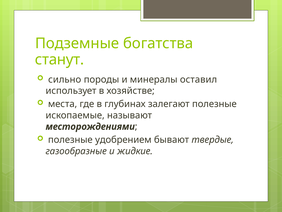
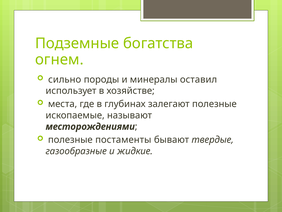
станут: станут -> огнем (59, 59)
удобрением: удобрением -> постаменты (123, 140)
